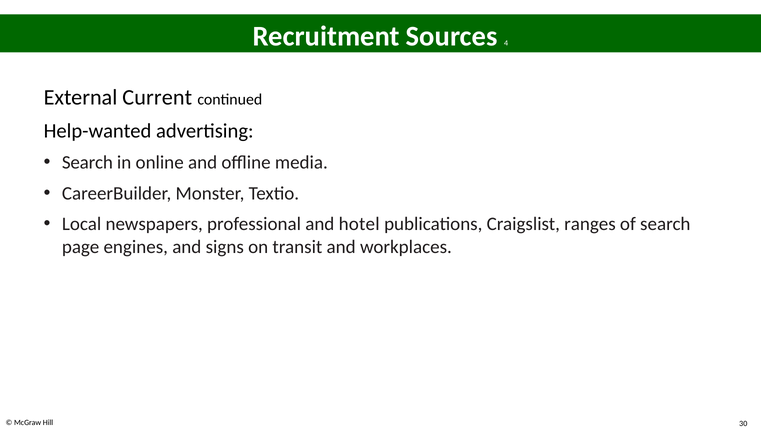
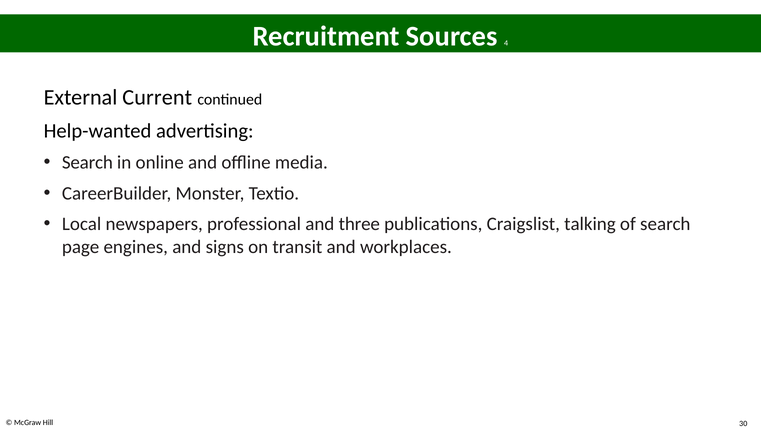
hotel: hotel -> three (359, 224)
ranges: ranges -> talking (590, 224)
